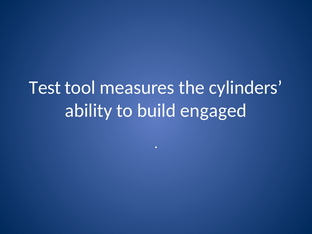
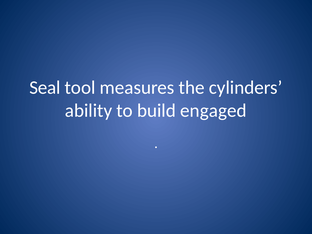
Test: Test -> Seal (45, 88)
